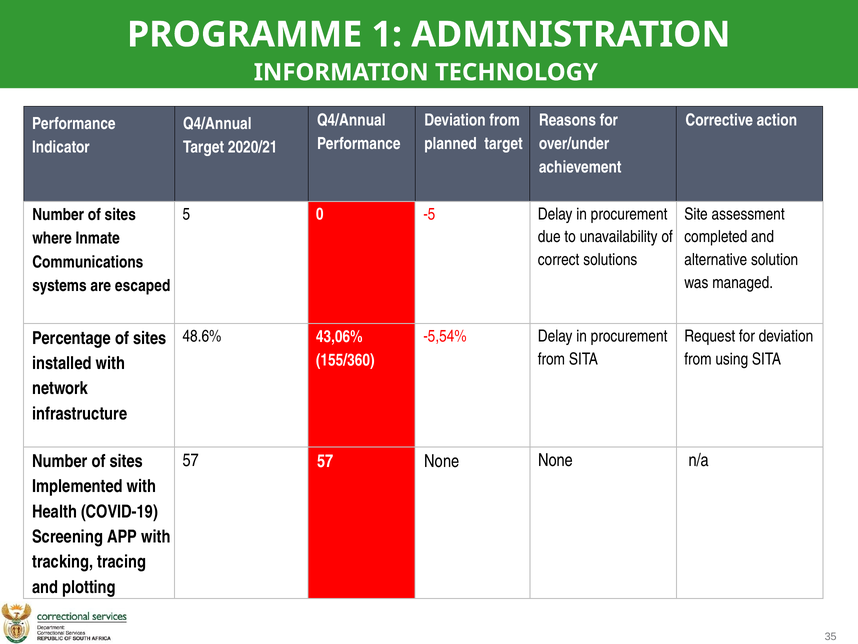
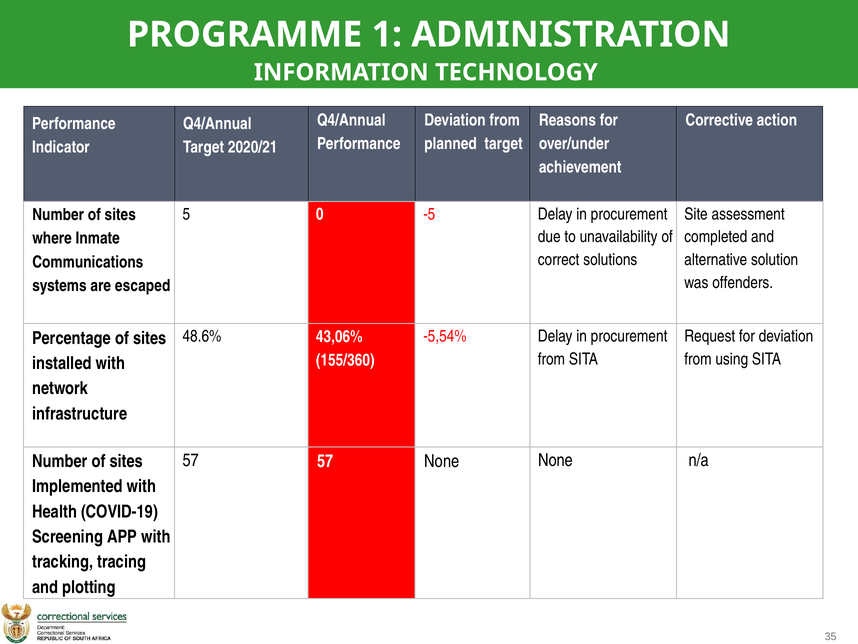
managed: managed -> offenders (743, 283)
